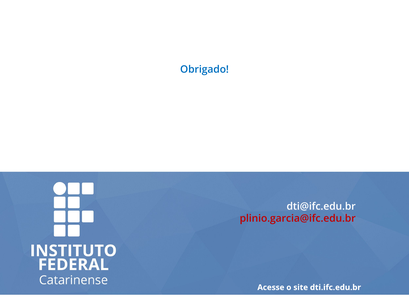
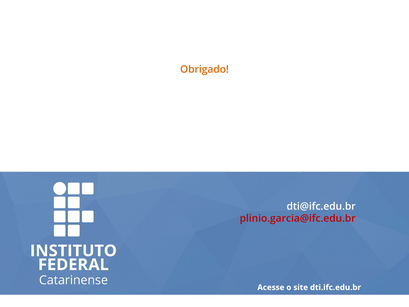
Obrigado colour: blue -> orange (204, 70)
